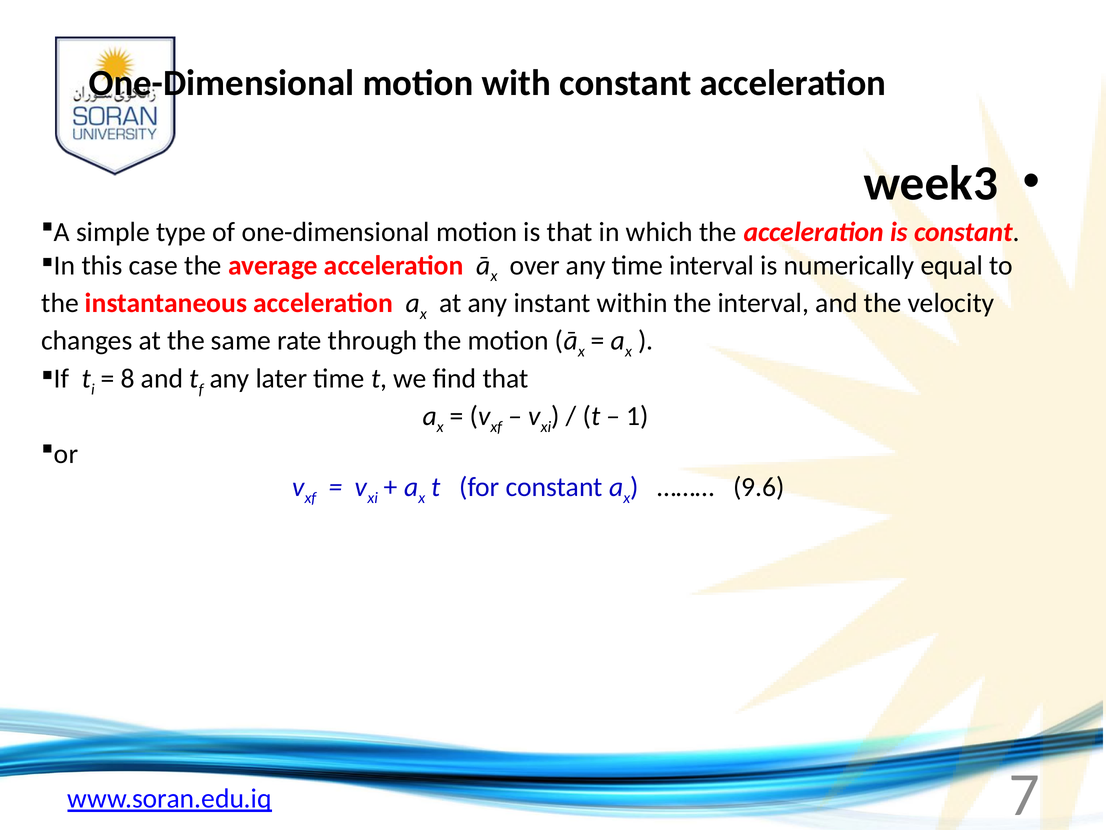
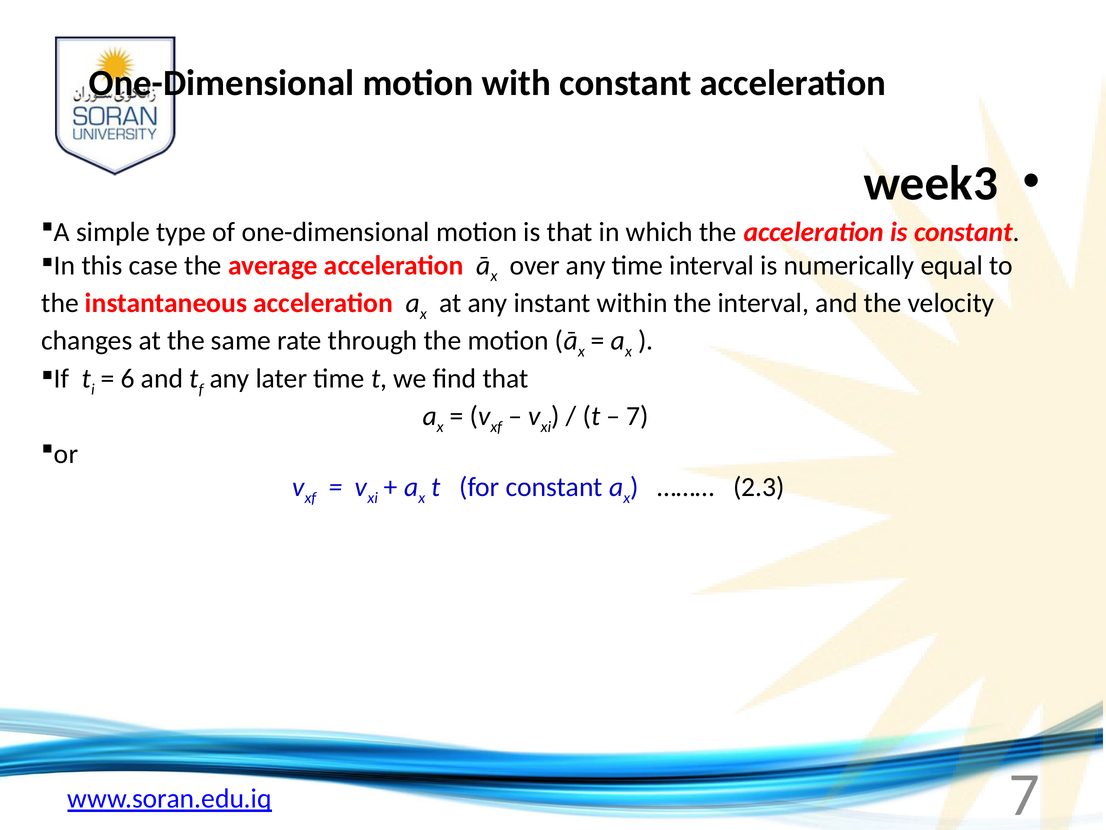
8: 8 -> 6 (128, 378)
1: 1 -> 7 (638, 416)
9.6: 9.6 -> 2.3 (759, 487)
